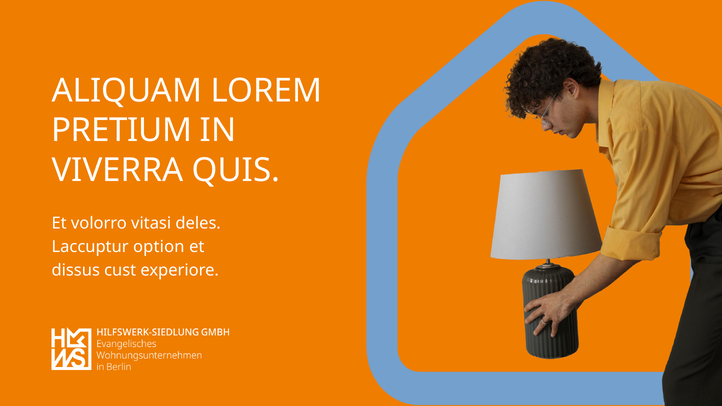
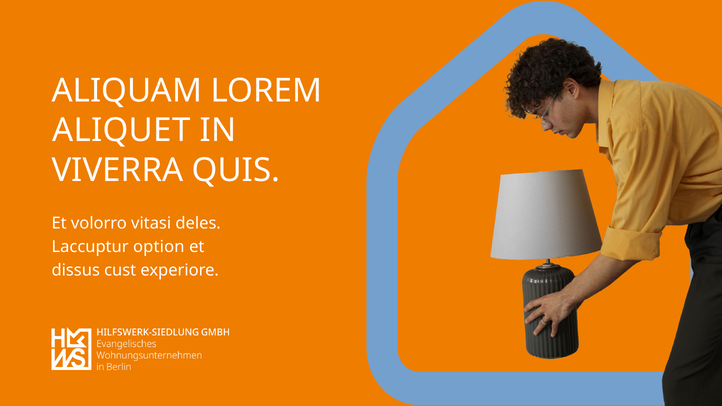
PRETIUM: PRETIUM -> ALIQUET (121, 131)
